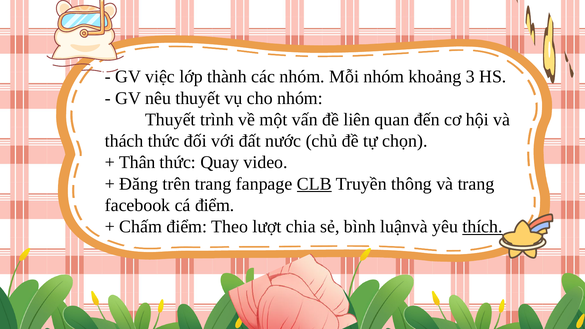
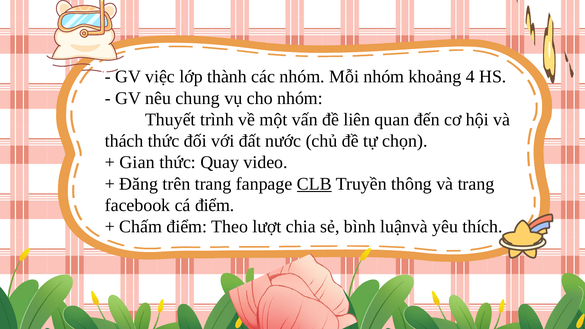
3: 3 -> 4 (470, 77)
nêu thuyết: thuyết -> chung (198, 98)
Thân: Thân -> Gian (137, 162)
thích underline: present -> none (483, 227)
